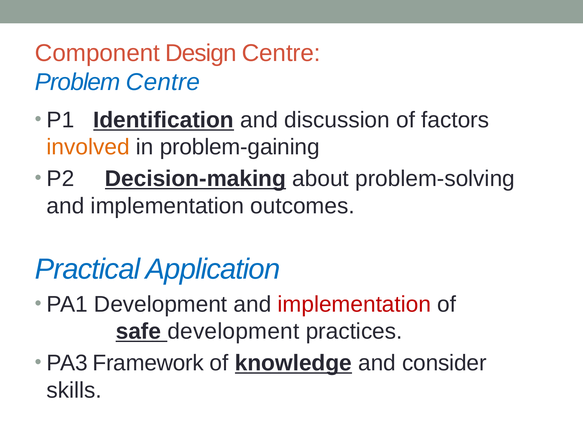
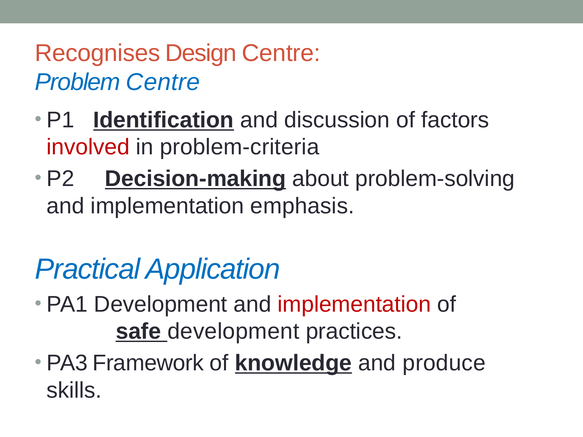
Component: Component -> Recognises (98, 53)
involved colour: orange -> red (88, 147)
problem-gaining: problem-gaining -> problem-criteria (240, 147)
outcomes: outcomes -> emphasis (302, 206)
consider: consider -> produce (444, 363)
